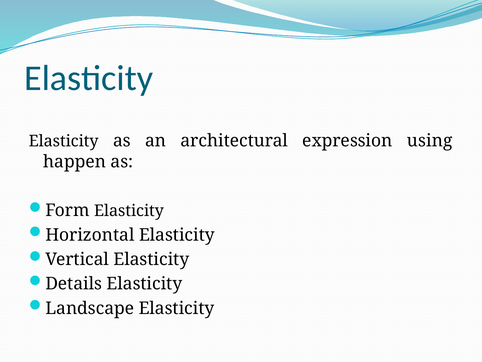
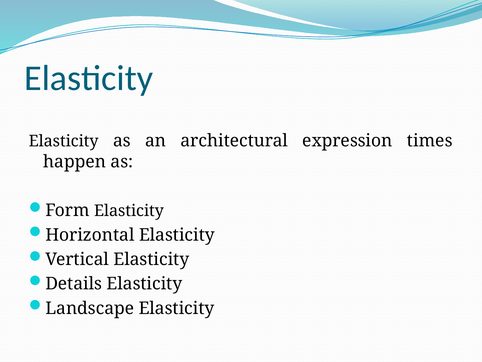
using: using -> times (430, 140)
